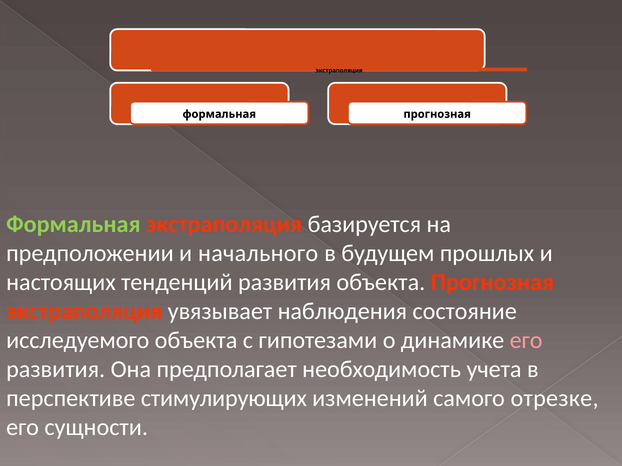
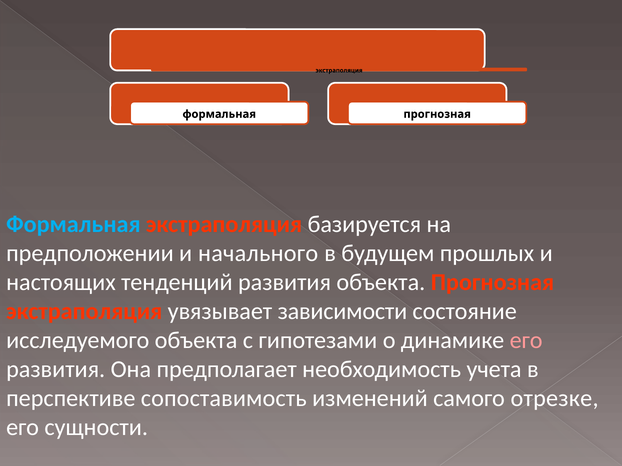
Формальная colour: light green -> light blue (73, 224)
наблюдения: наблюдения -> зависимости (342, 312)
стимулирующих: стимулирующих -> сопоставимость (224, 399)
